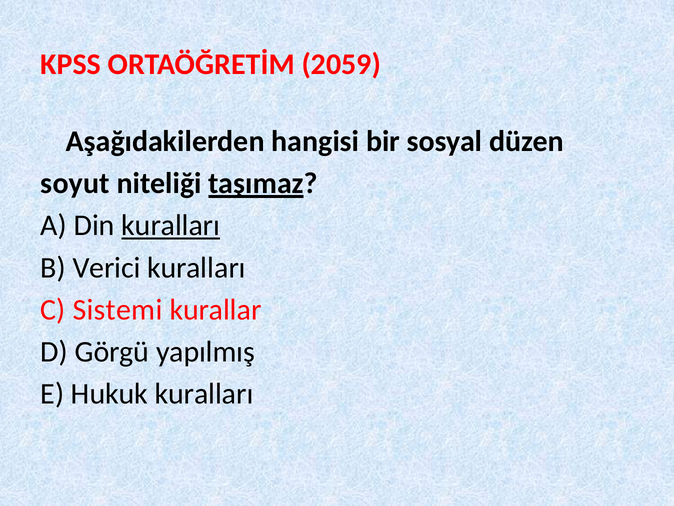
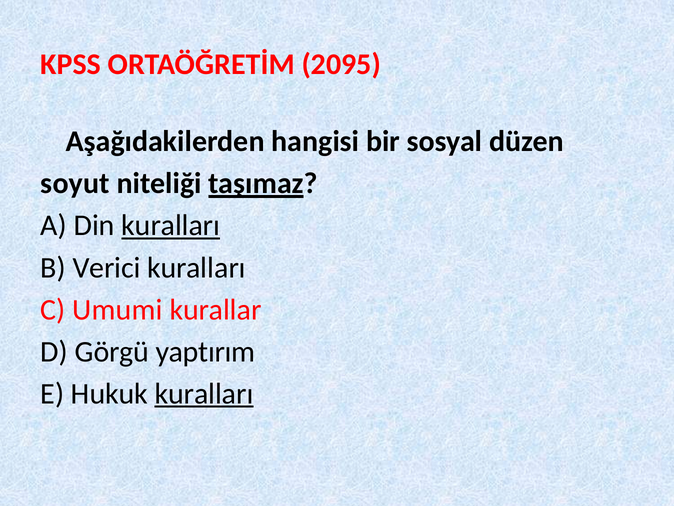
2059: 2059 -> 2095 (341, 64)
Sistemi: Sistemi -> Umumi (118, 309)
yapılmış: yapılmış -> yaptırım (205, 351)
kuralları underline: none -> present (204, 393)
